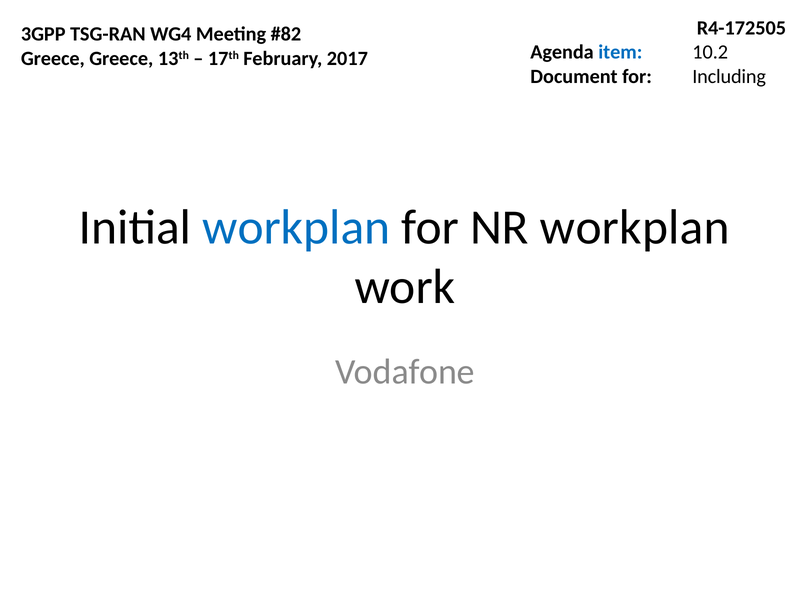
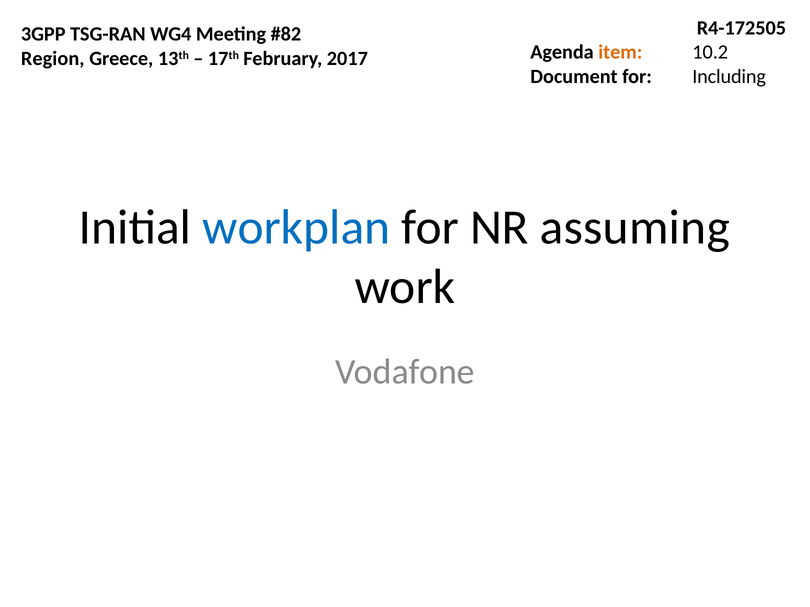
item colour: blue -> orange (620, 52)
Greece: Greece -> Region (53, 59)
NR workplan: workplan -> assuming (635, 228)
